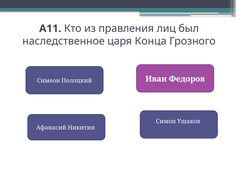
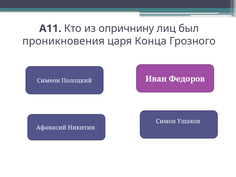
правления: правления -> опричнину (126, 29)
наследственное: наследственное -> проникновения (64, 41)
